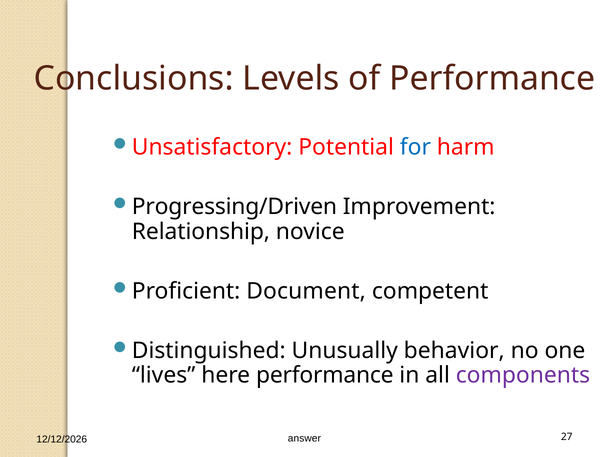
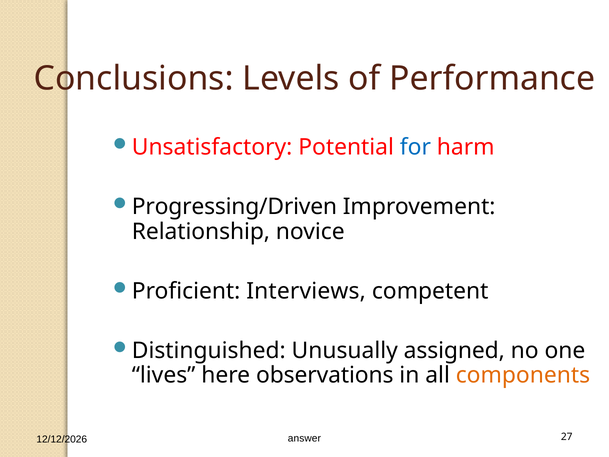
Document: Document -> Interviews (306, 291)
behavior: behavior -> assigned (454, 350)
here performance: performance -> observations (325, 375)
components colour: purple -> orange (523, 375)
